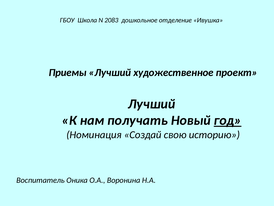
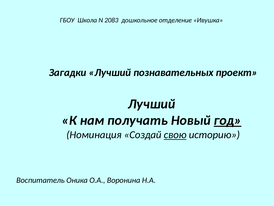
Приемы: Приемы -> Загадки (68, 72)
художественное: художественное -> познавательных (173, 72)
свою underline: none -> present (175, 135)
